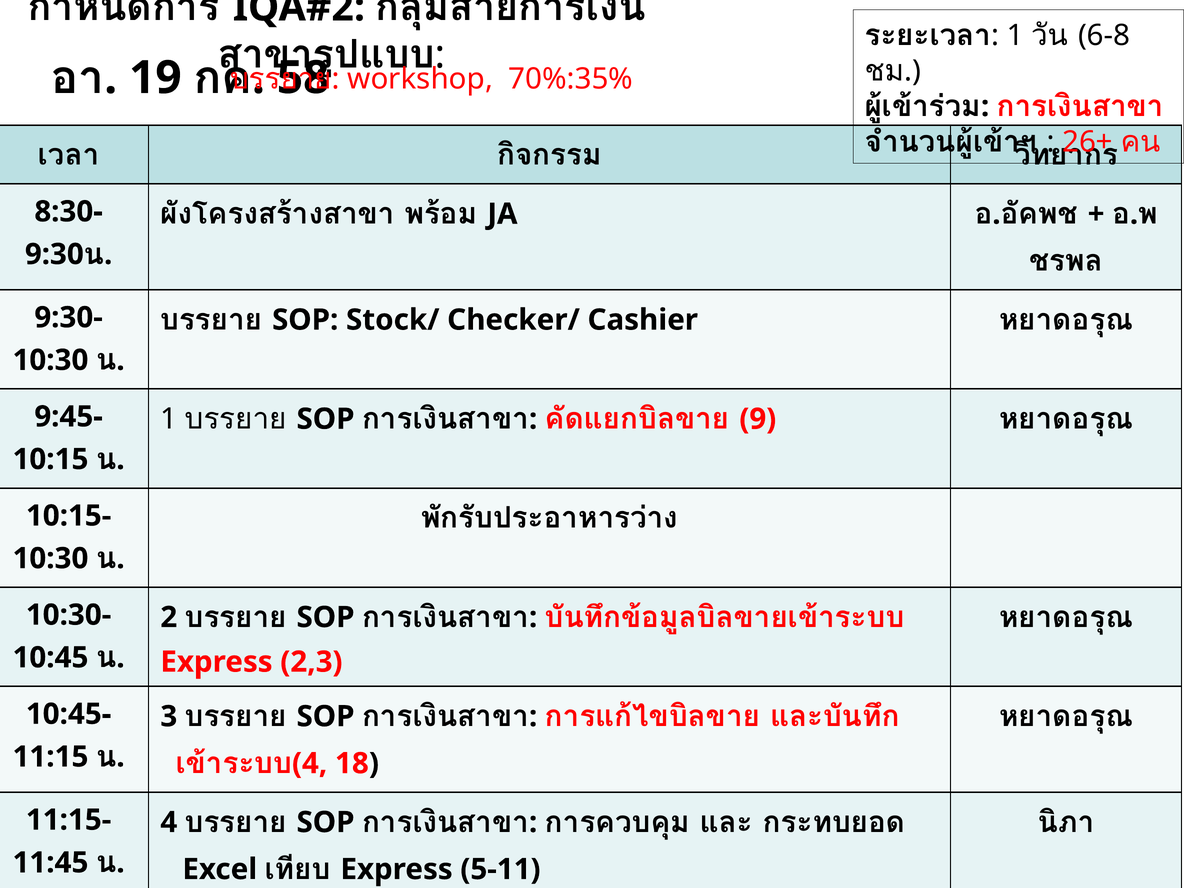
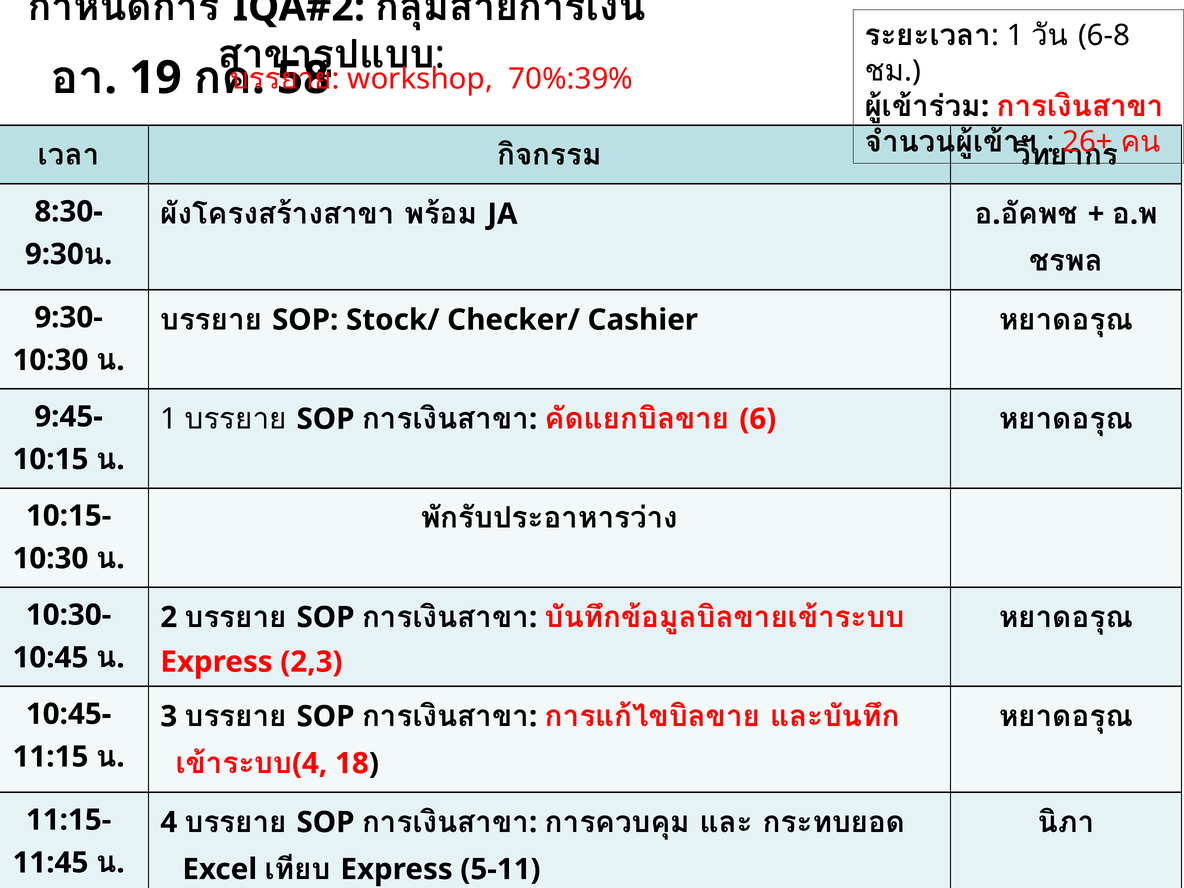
70%:35%: 70%:35% -> 70%:39% (571, 79)
9: 9 -> 6 (758, 419)
